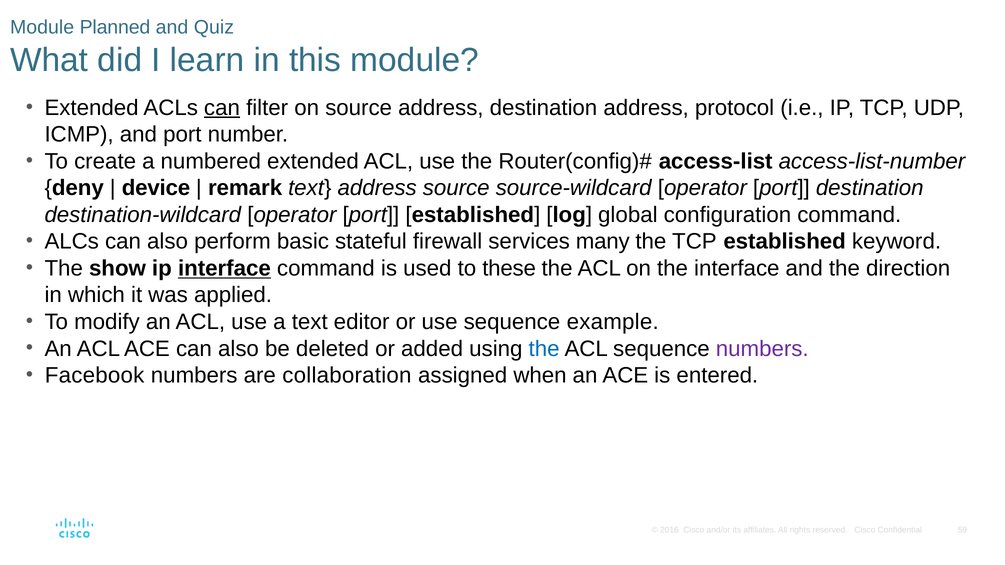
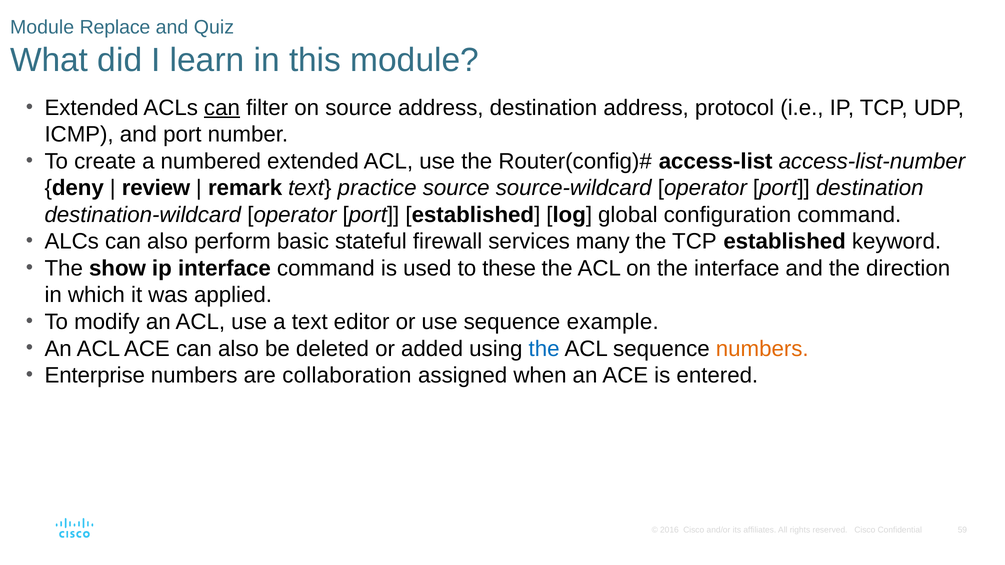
Planned: Planned -> Replace (115, 27)
device: device -> review (156, 188)
text address: address -> practice (377, 188)
interface underline: present -> none (224, 268)
numbers colour: purple -> orange (762, 349)
Facebook: Facebook -> Enterprise (95, 376)
